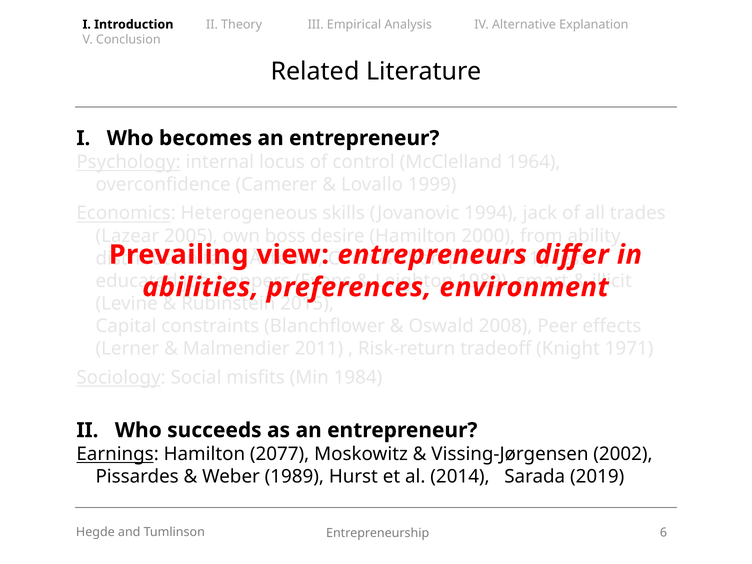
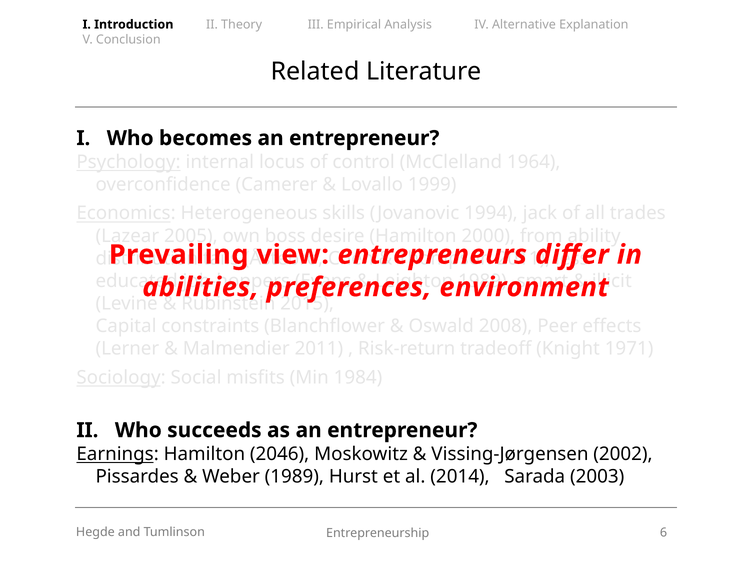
2077: 2077 -> 2046 (280, 454)
2019: 2019 -> 2003 (597, 476)
